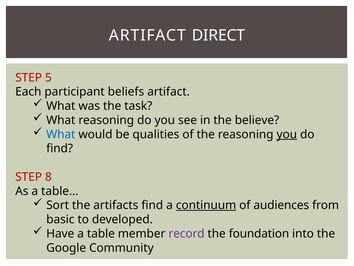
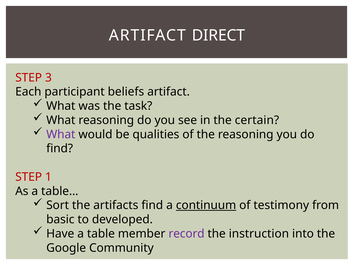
5: 5 -> 3 (48, 77)
believe: believe -> certain (257, 120)
What colour: blue -> purple (61, 134)
you underline: present -> none (287, 134)
8: 8 -> 1 (48, 177)
audiences: audiences -> testimony (281, 205)
foundation: foundation -> instruction (259, 233)
